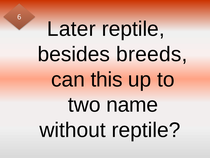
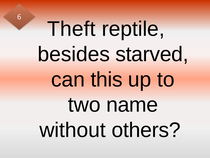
Later: Later -> Theft (71, 29)
breeds: breeds -> starved (152, 54)
without reptile: reptile -> others (146, 130)
